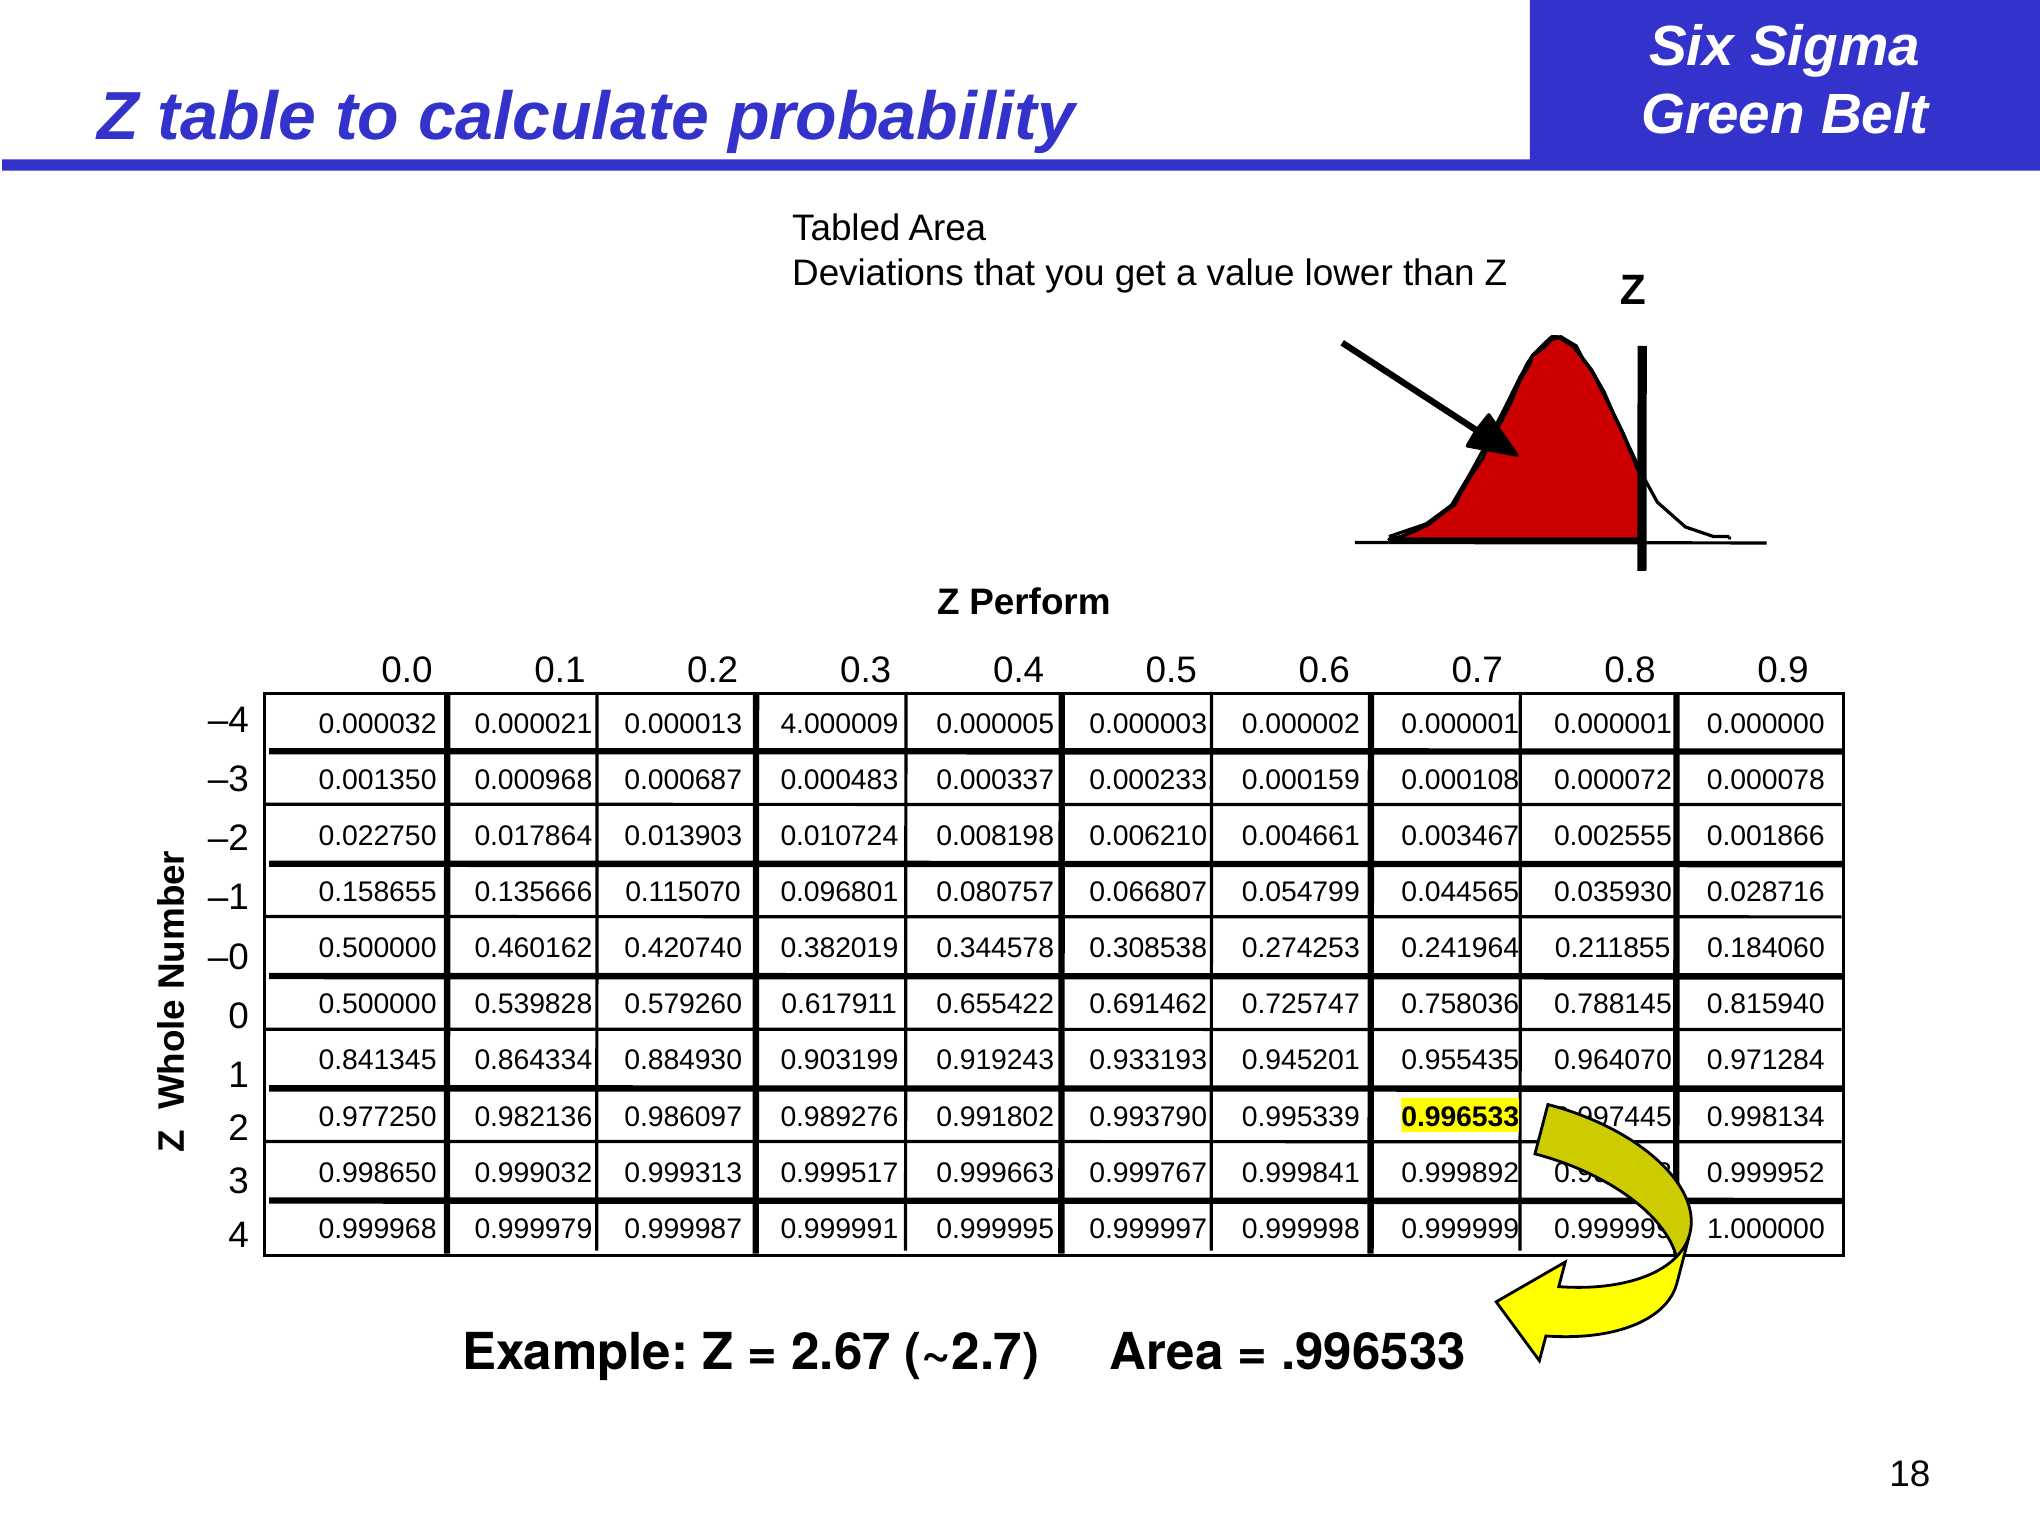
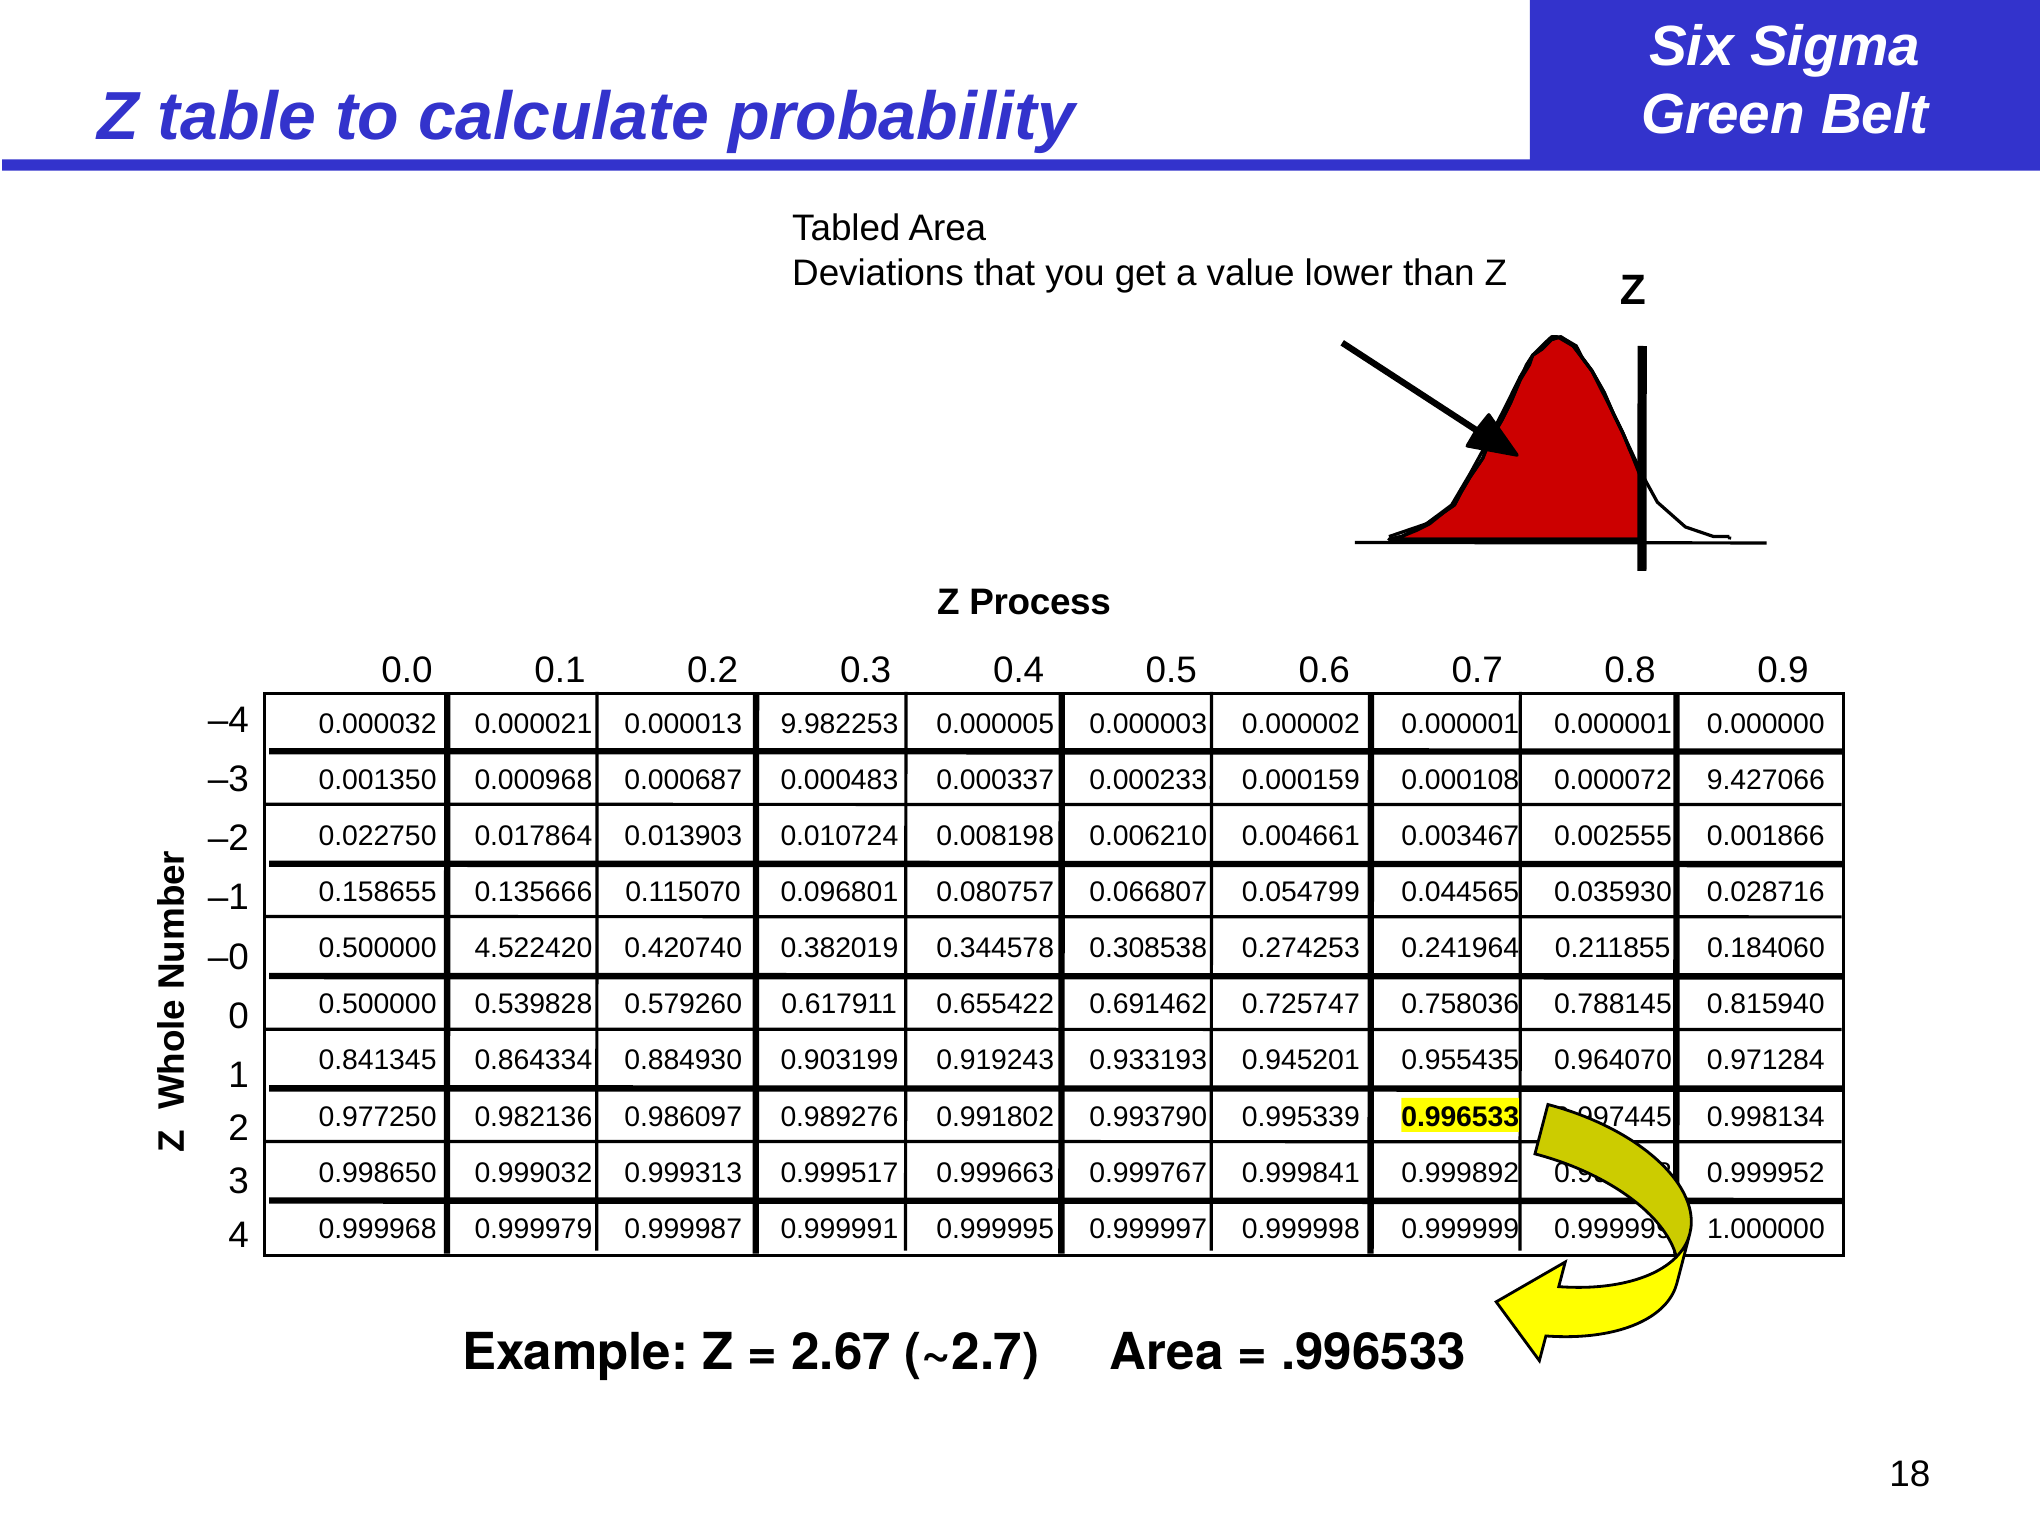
Perform: Perform -> Process (1040, 603)
4.000009: 4.000009 -> 9.982253 (839, 724)
0.000078: 0.000078 -> 9.427066 (1766, 780)
0.460162: 0.460162 -> 4.522420 (533, 948)
